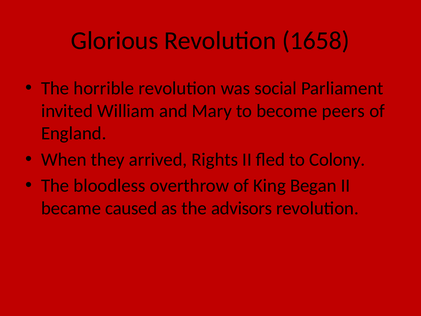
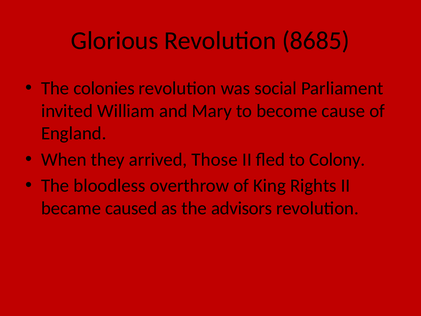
1658: 1658 -> 8685 (316, 41)
horrible: horrible -> colonies (104, 88)
peers: peers -> cause (343, 111)
Rights: Rights -> Those (215, 159)
Began: Began -> Rights (313, 186)
